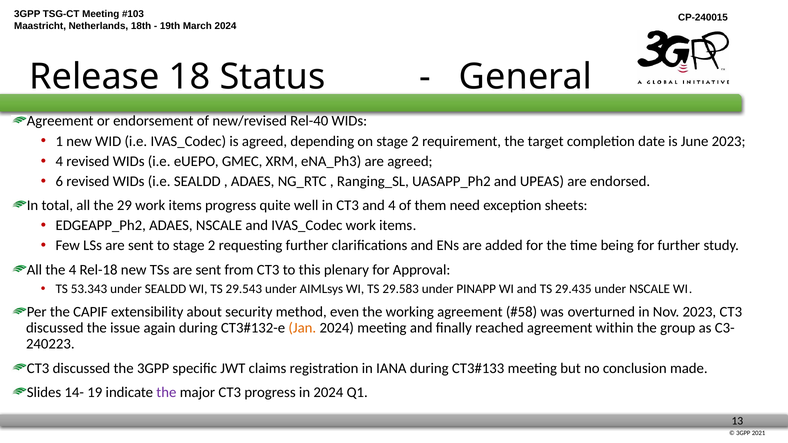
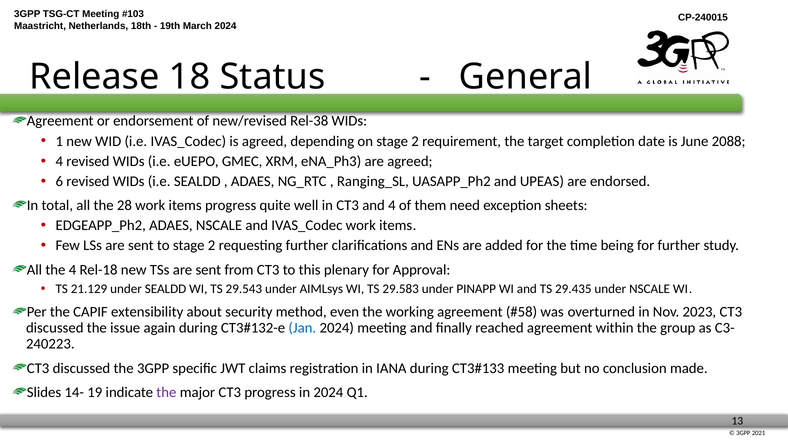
Rel-40: Rel-40 -> Rel-38 (309, 121)
June 2023: 2023 -> 2088 (729, 141)
29: 29 -> 28 (124, 206)
53.343: 53.343 -> 21.129 (89, 289)
Jan colour: orange -> blue (302, 328)
